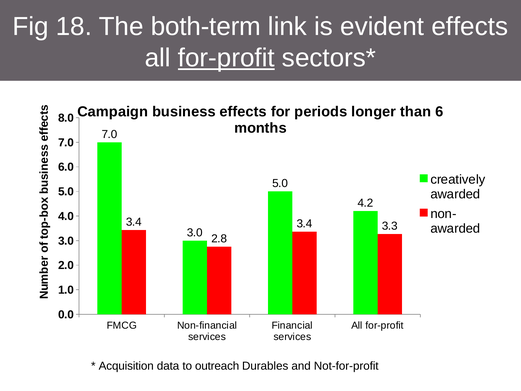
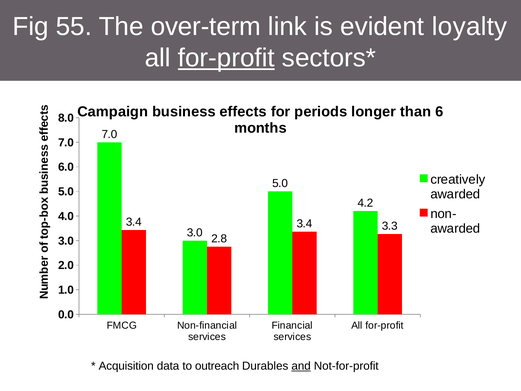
18: 18 -> 55 (74, 27)
both-term: both-term -> over-term (206, 27)
evident effects: effects -> loyalty (470, 27)
and underline: none -> present (301, 366)
